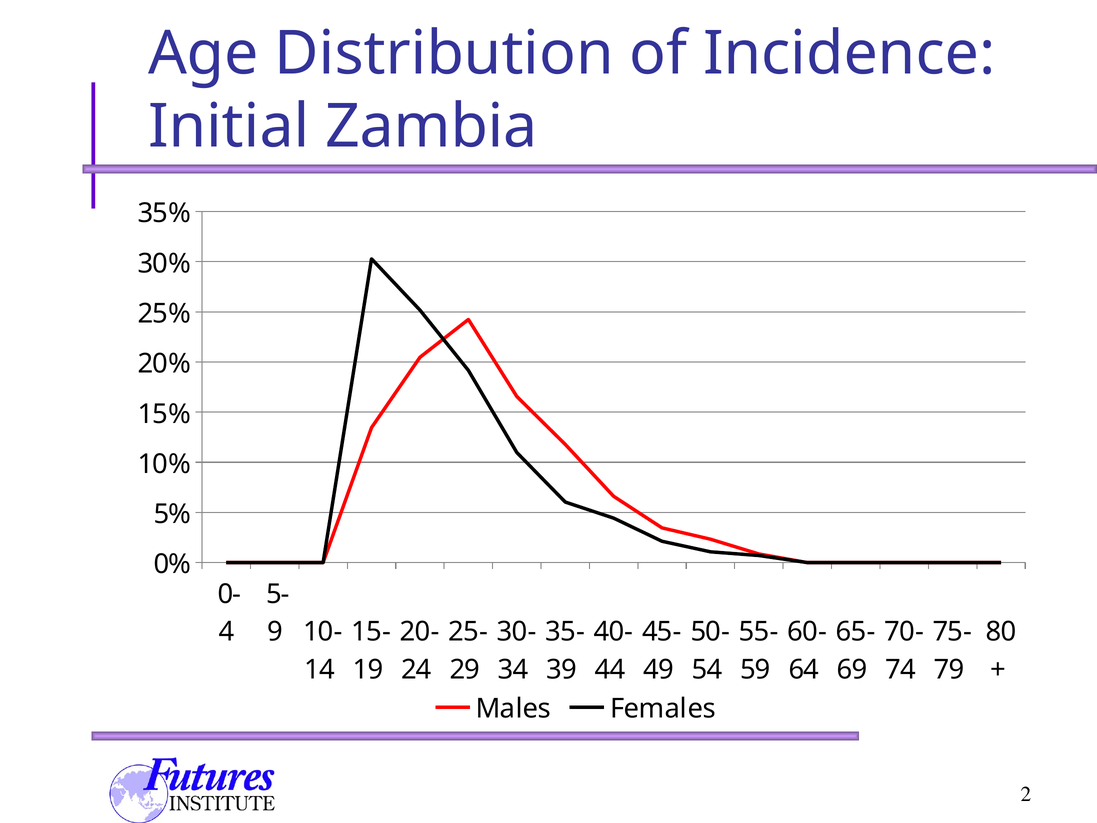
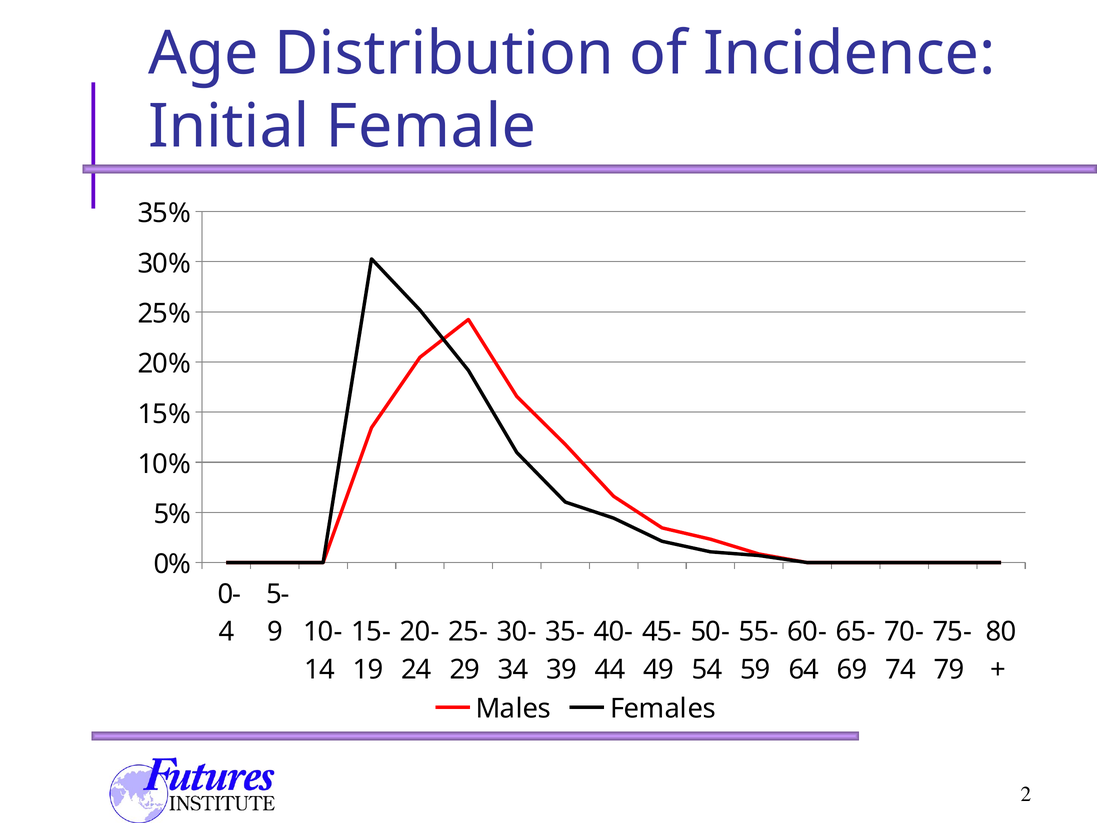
Zambia: Zambia -> Female (431, 127)
